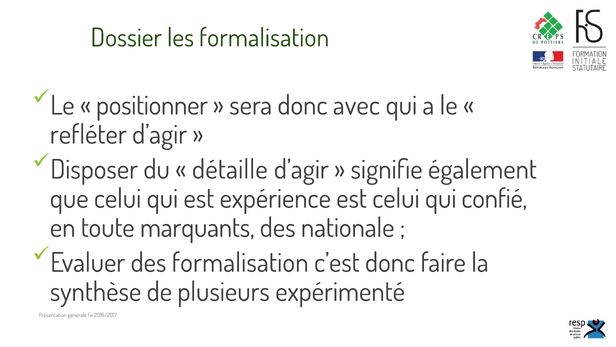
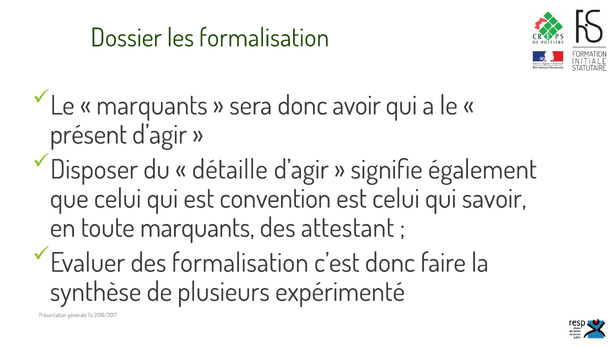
positionner: positionner -> marquants (152, 105)
avec: avec -> avoir (357, 105)
refléter: refléter -> présent (88, 135)
expérience: expérience -> convention (275, 199)
confié: confié -> savoir (494, 199)
nationale: nationale -> attestant (348, 228)
